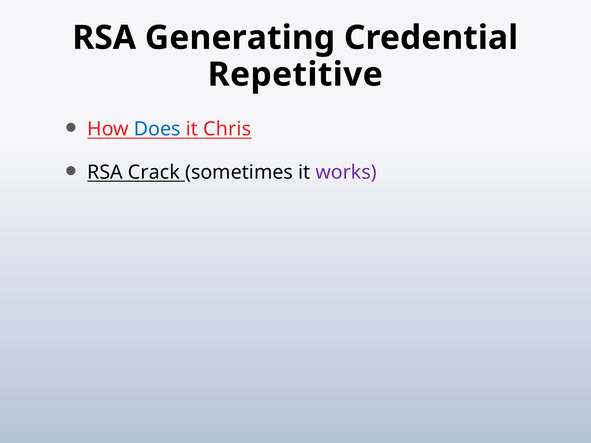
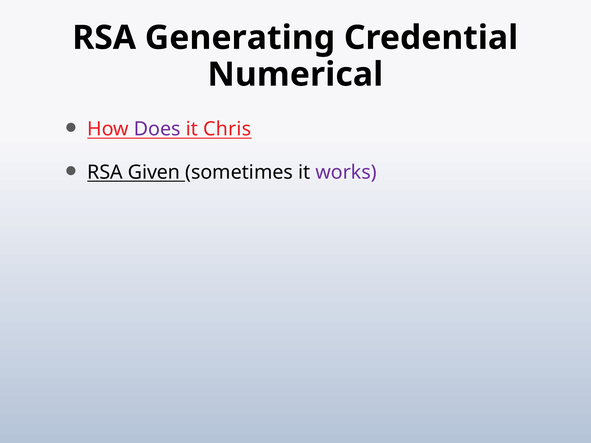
Repetitive: Repetitive -> Numerical (295, 75)
Does colour: blue -> purple (157, 129)
Crack: Crack -> Given (154, 172)
